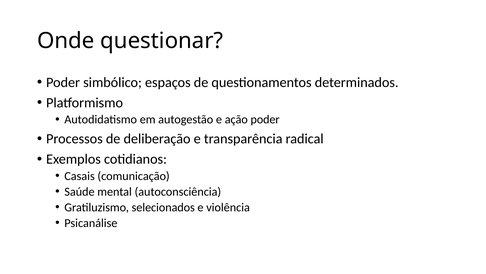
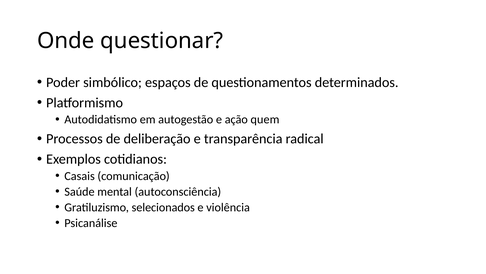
ação poder: poder -> quem (265, 119)
